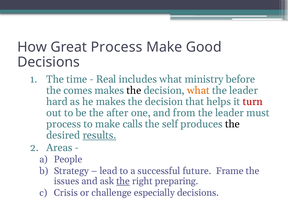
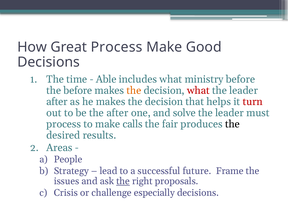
Real: Real -> Able (106, 79)
the comes: comes -> before (78, 90)
the colour: black -> orange (134, 90)
what colour: orange -> red (198, 90)
hard: hard -> after (57, 102)
from: from -> solve (184, 113)
self: self -> fair (170, 124)
results underline: present -> none (99, 135)
preparing: preparing -> proposals (177, 181)
